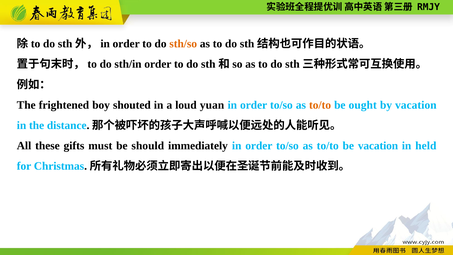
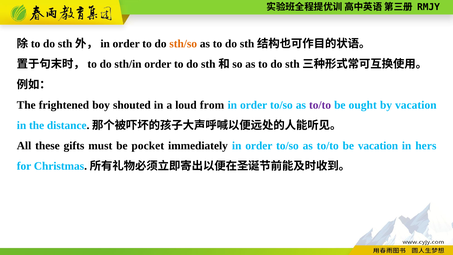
yuan: yuan -> from (212, 105)
to/to colour: orange -> purple (320, 105)
should: should -> pocket (148, 146)
held: held -> hers (426, 146)
